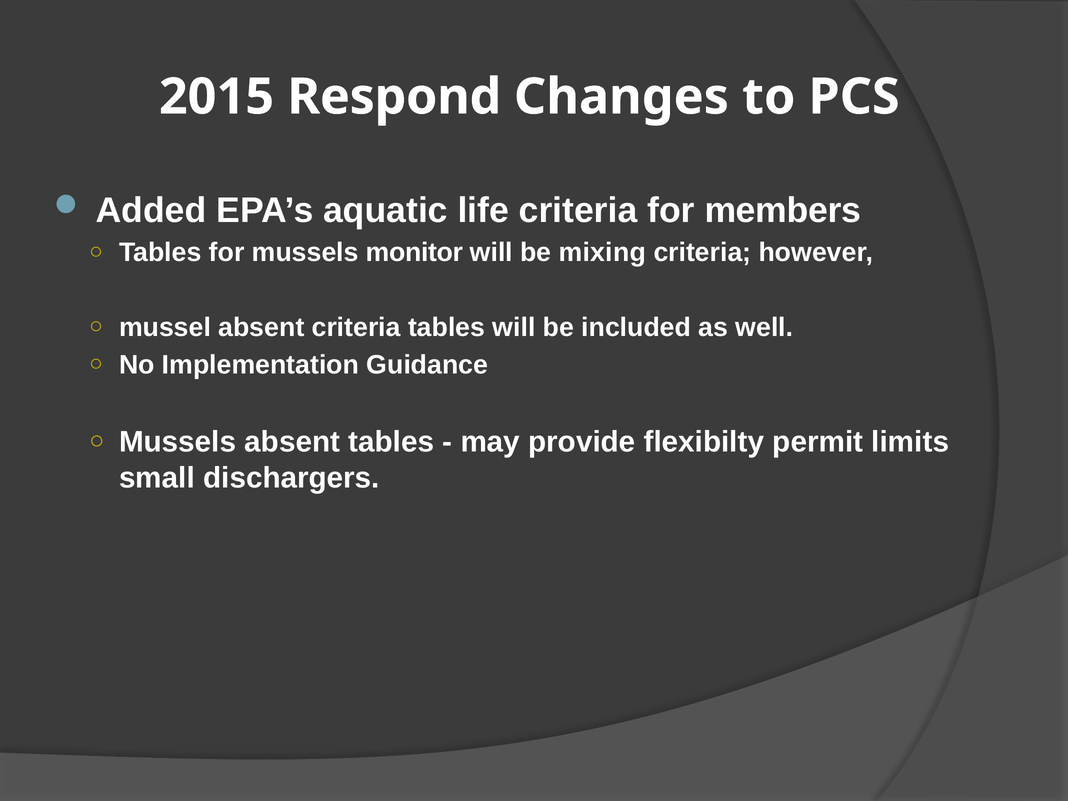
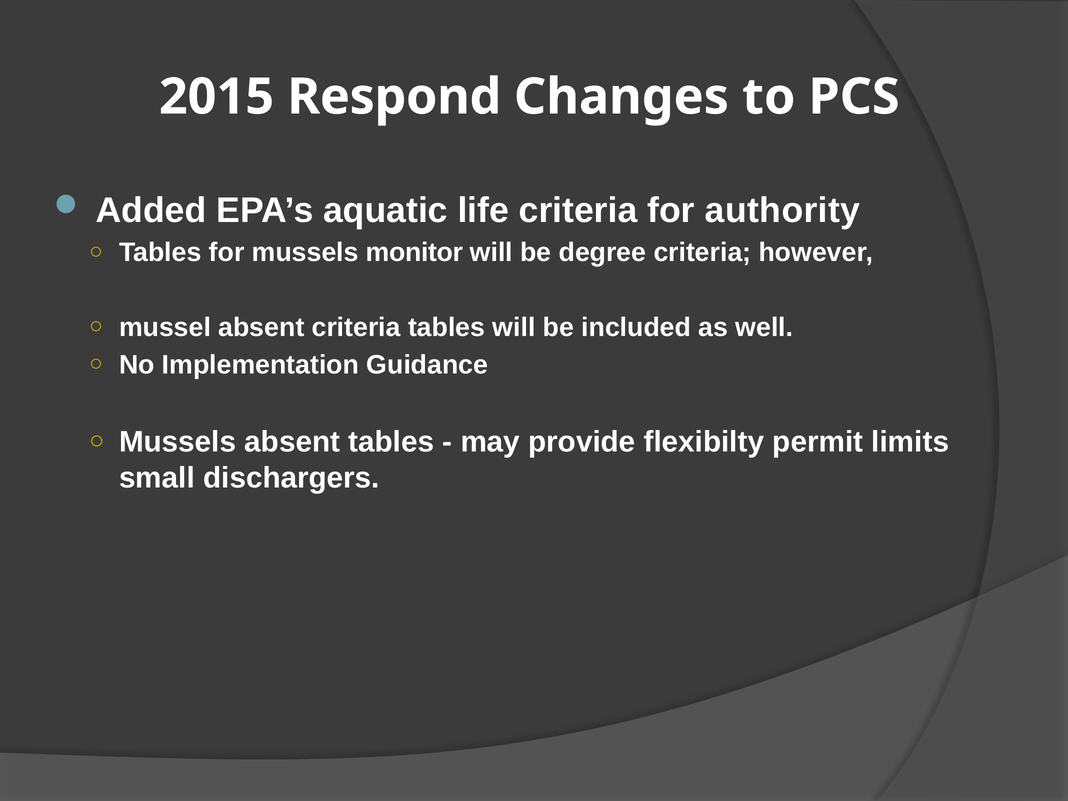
members: members -> authority (782, 211)
mixing: mixing -> degree (602, 253)
